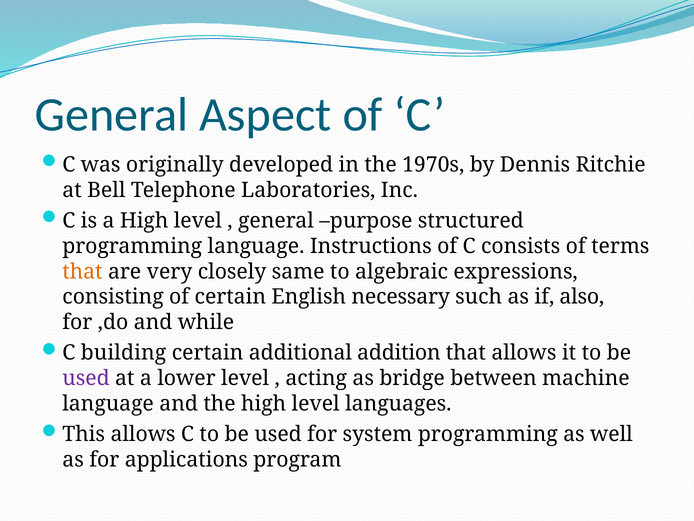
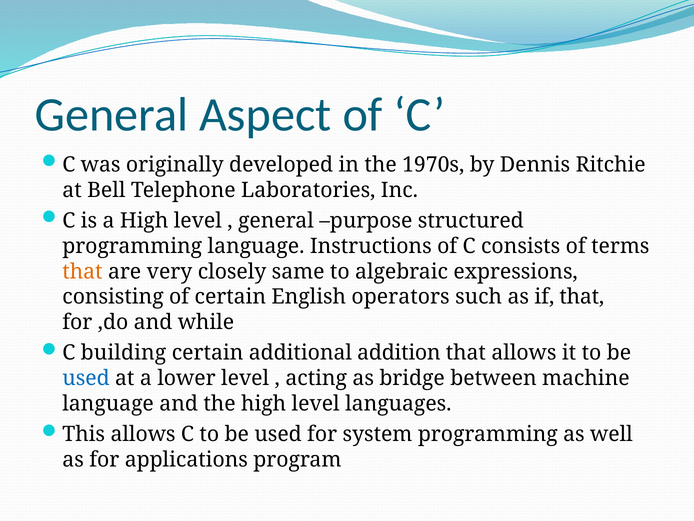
necessary: necessary -> operators (401, 297)
if also: also -> that (582, 297)
used colour: purple -> blue (86, 378)
